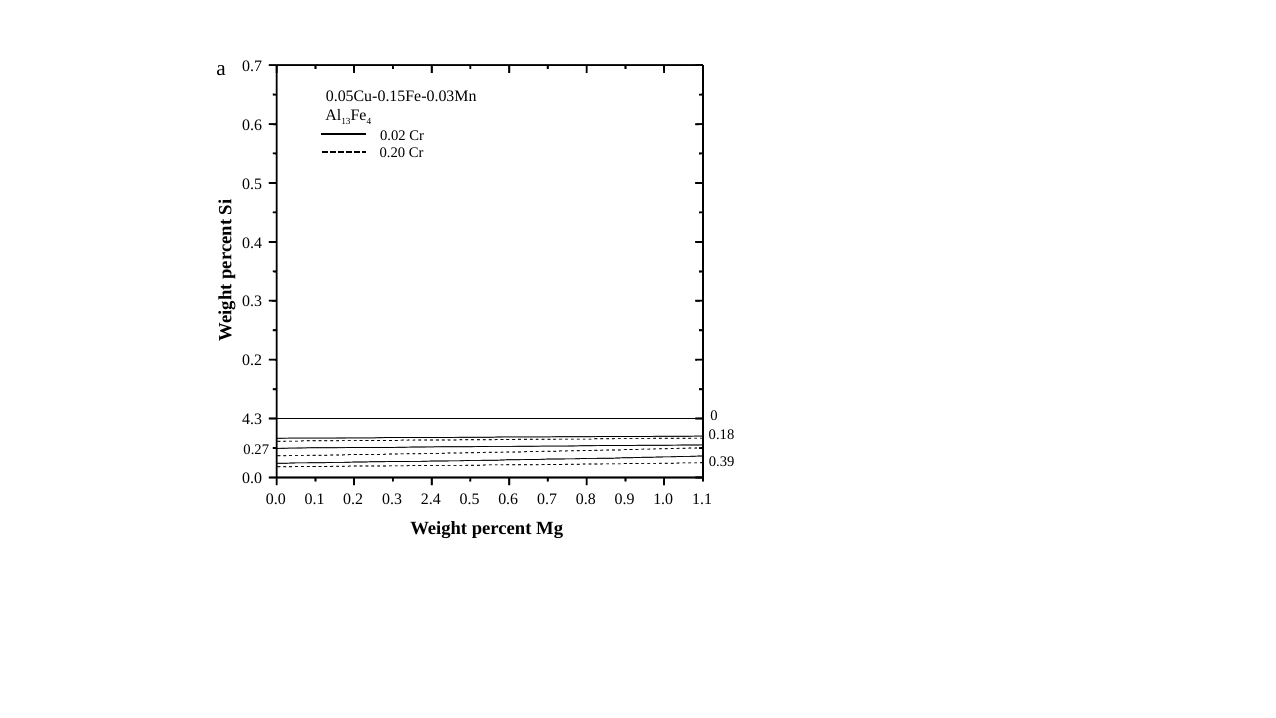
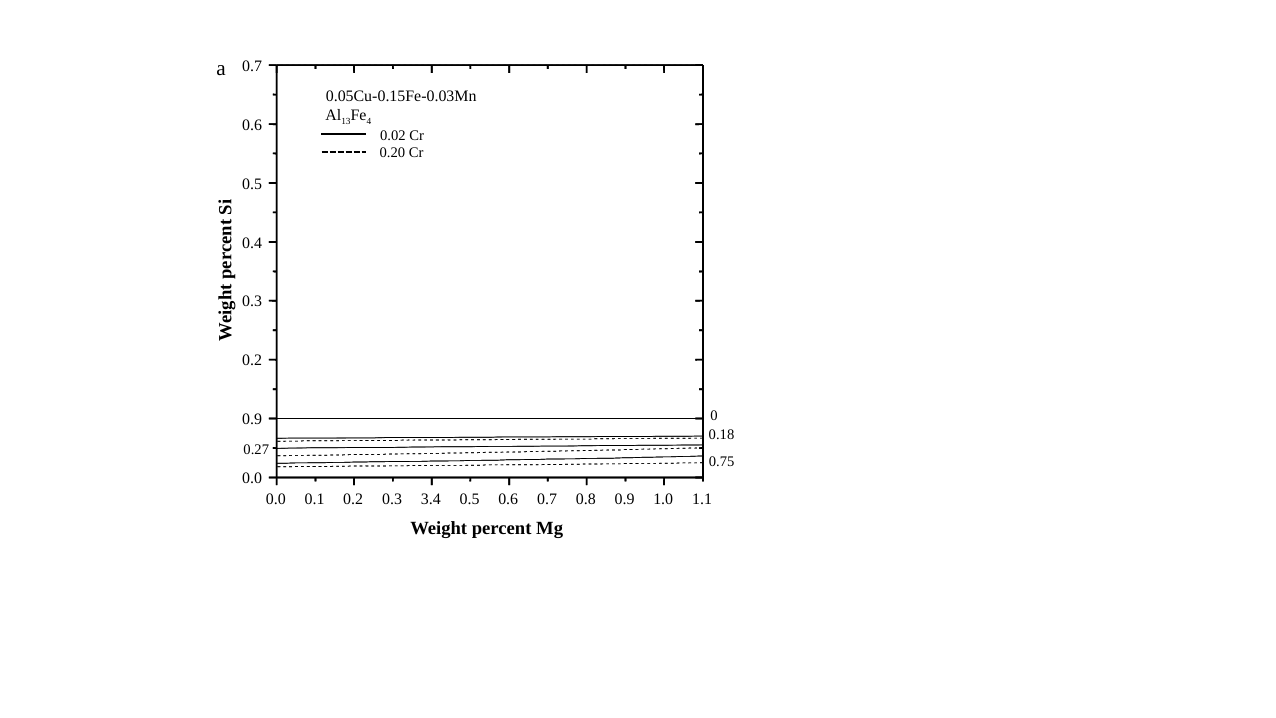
4.3: 4.3 -> 0.9 (252, 419)
0.39: 0.39 -> 0.75 (722, 461)
2.4: 2.4 -> 3.4 (431, 499)
